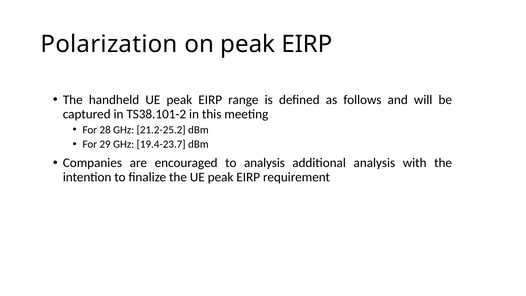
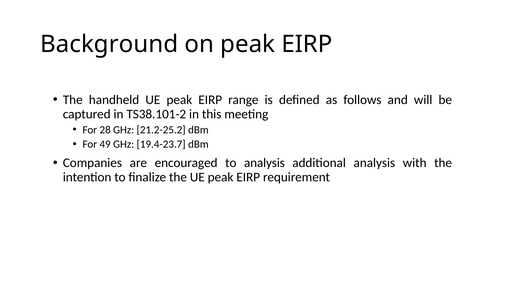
Polarization: Polarization -> Background (109, 44)
29: 29 -> 49 (105, 144)
